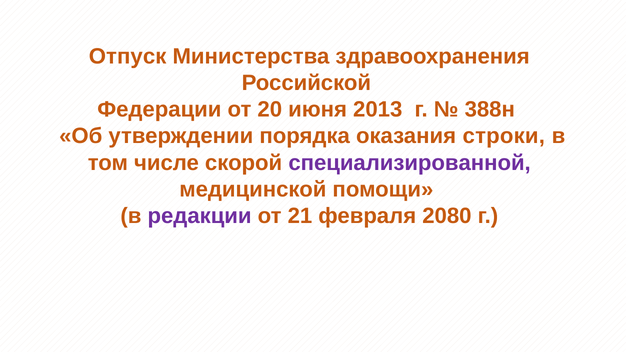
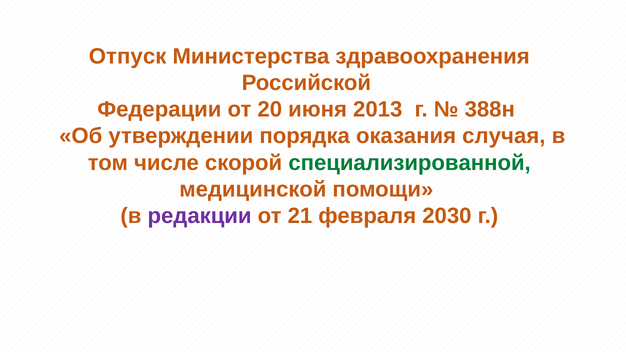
строки: строки -> случая (504, 136)
специализированной colour: purple -> green (410, 163)
2080: 2080 -> 2030 (447, 216)
